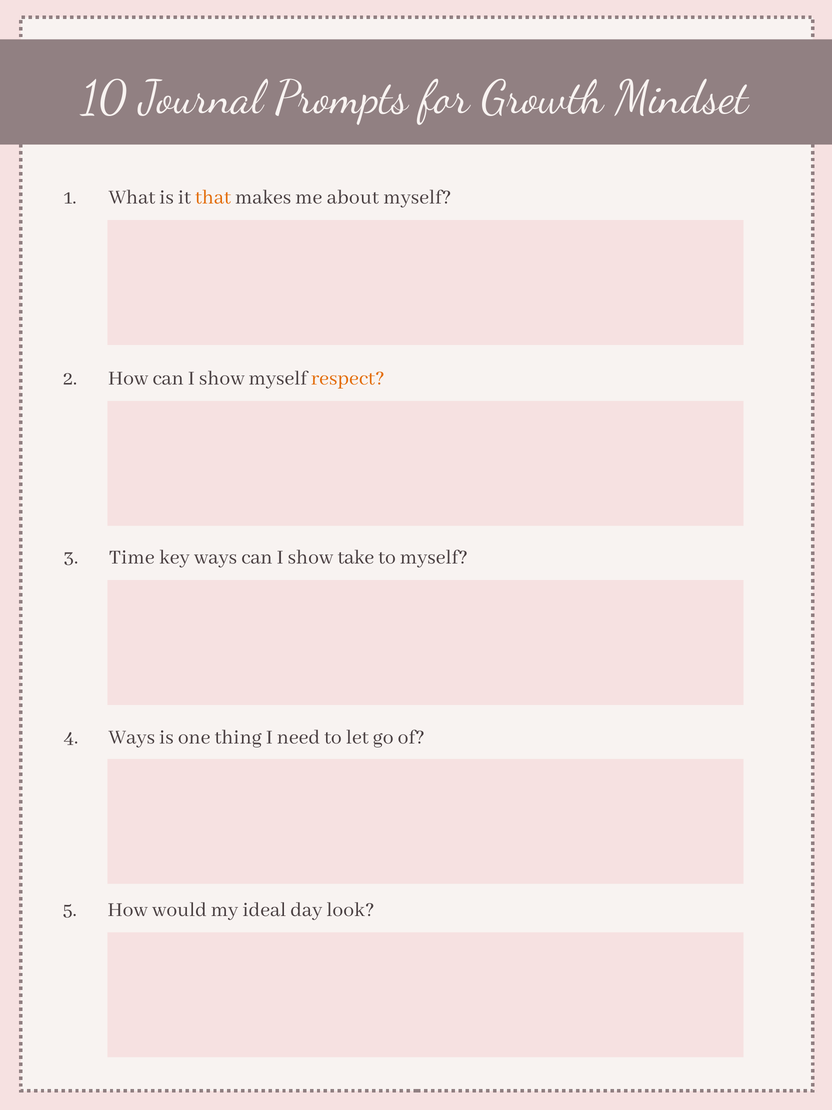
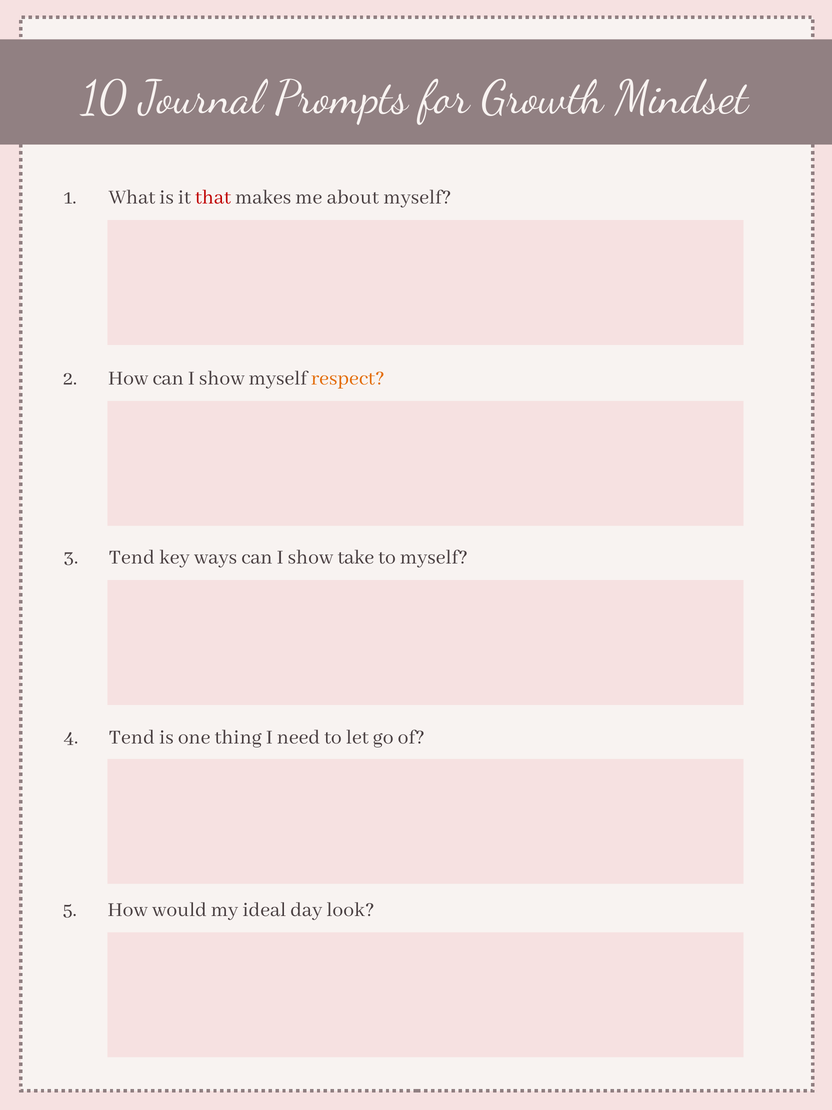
that colour: orange -> red (213, 197)
Time: Time -> Tend (132, 556)
Ways: Ways -> Tend (132, 736)
